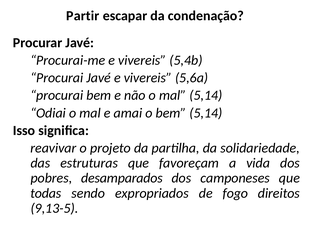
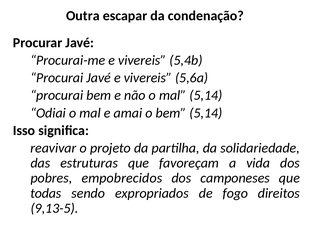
Partir: Partir -> Outra (83, 16)
desamparados: desamparados -> empobrecidos (122, 178)
